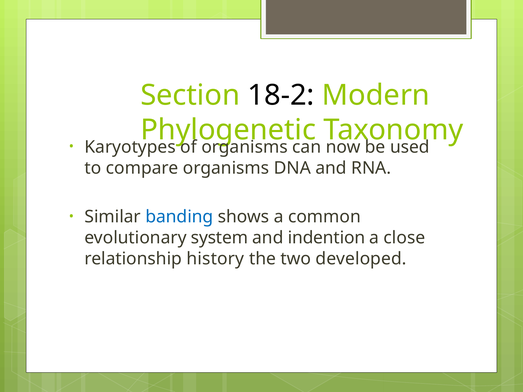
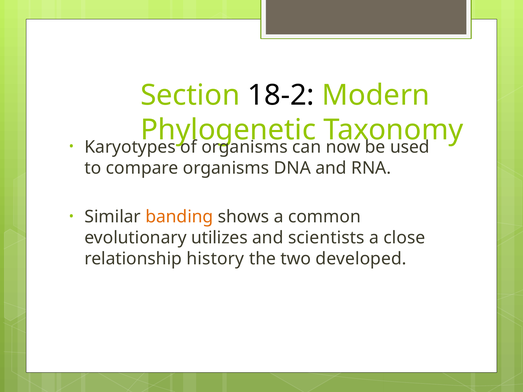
banding colour: blue -> orange (179, 217)
system: system -> utilizes (219, 238)
indention: indention -> scientists (326, 238)
